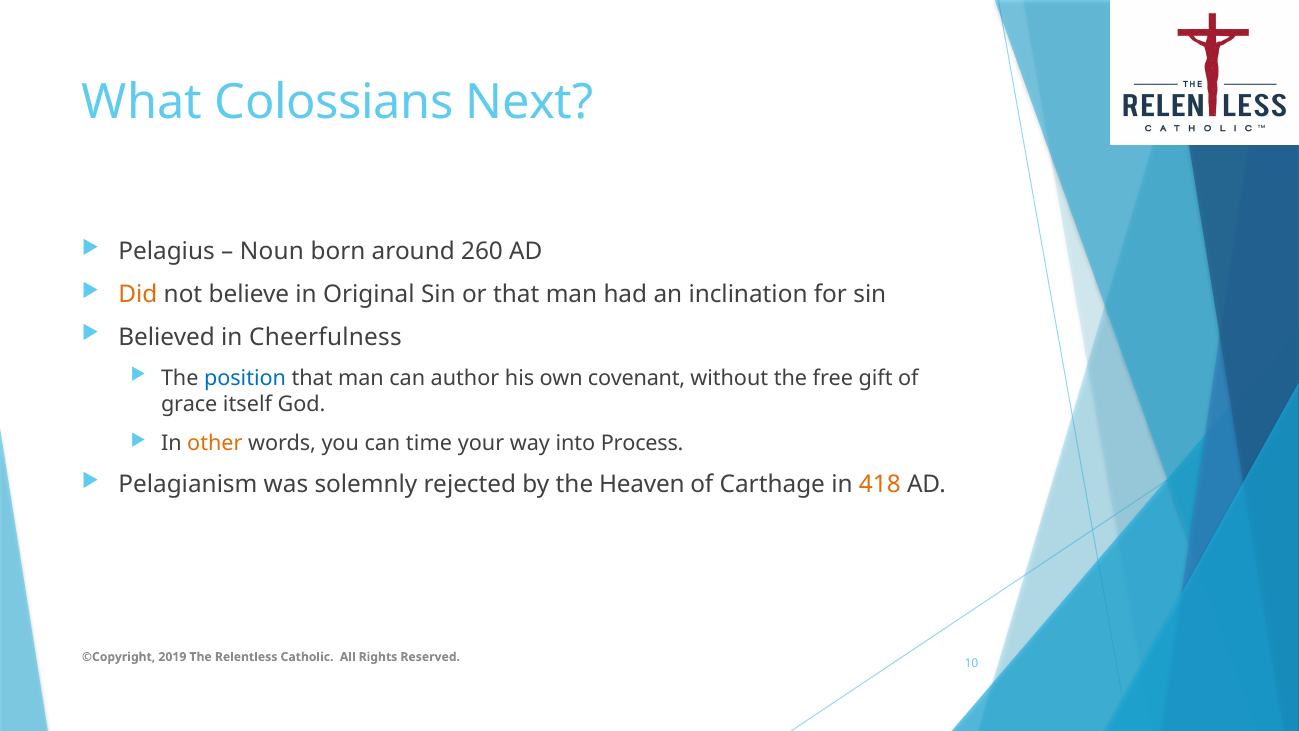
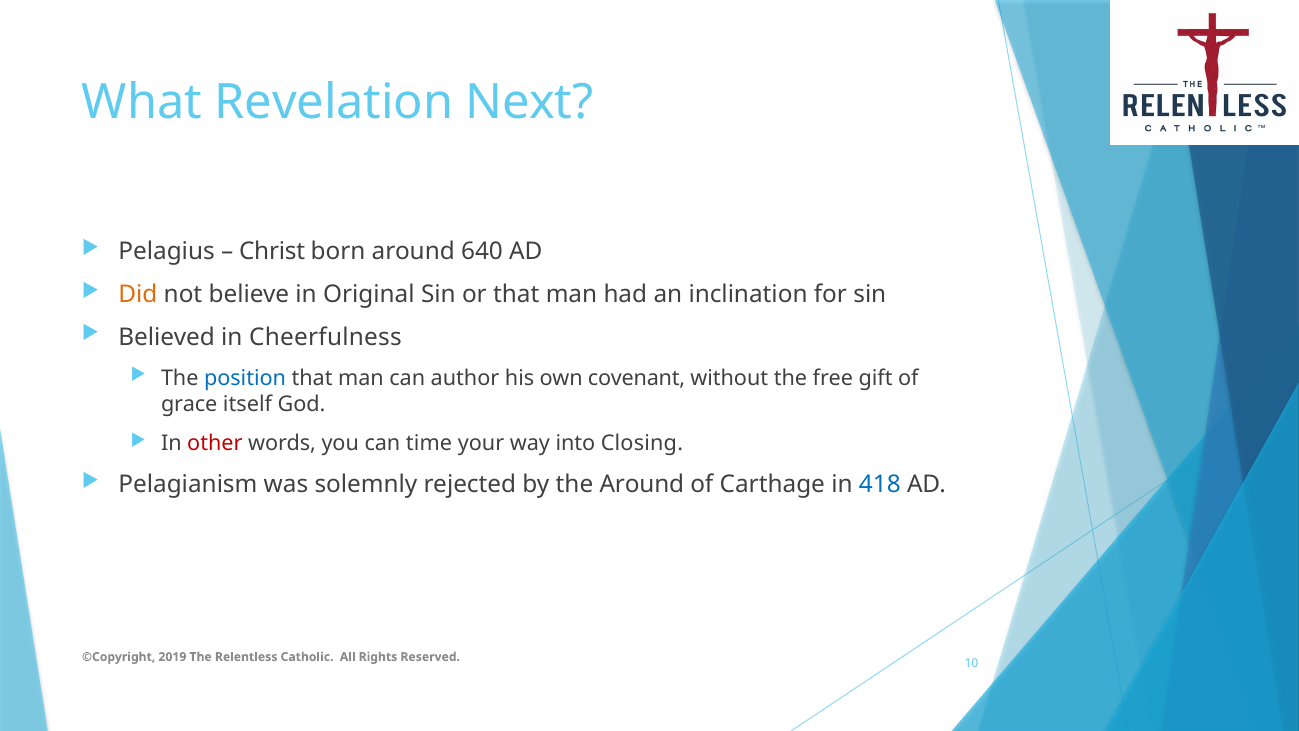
Colossians: Colossians -> Revelation (334, 102)
Noun: Noun -> Christ (272, 251)
260: 260 -> 640 (482, 251)
other colour: orange -> red (215, 443)
Process: Process -> Closing (642, 443)
the Heaven: Heaven -> Around (642, 485)
418 colour: orange -> blue (880, 485)
